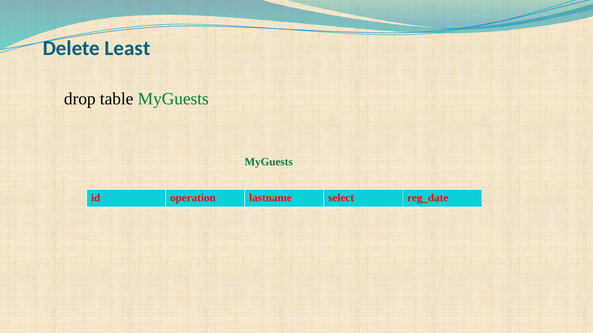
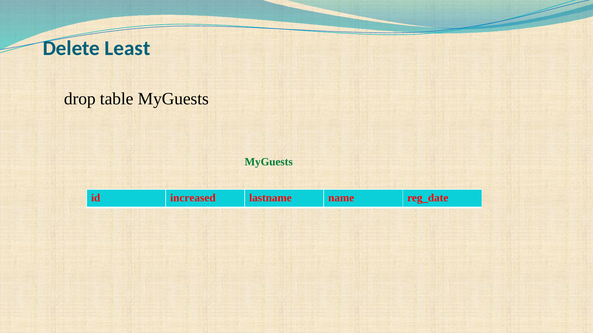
MyGuests colour: green -> black (173, 99)
operation: operation -> increased (193, 198)
select: select -> name (341, 198)
